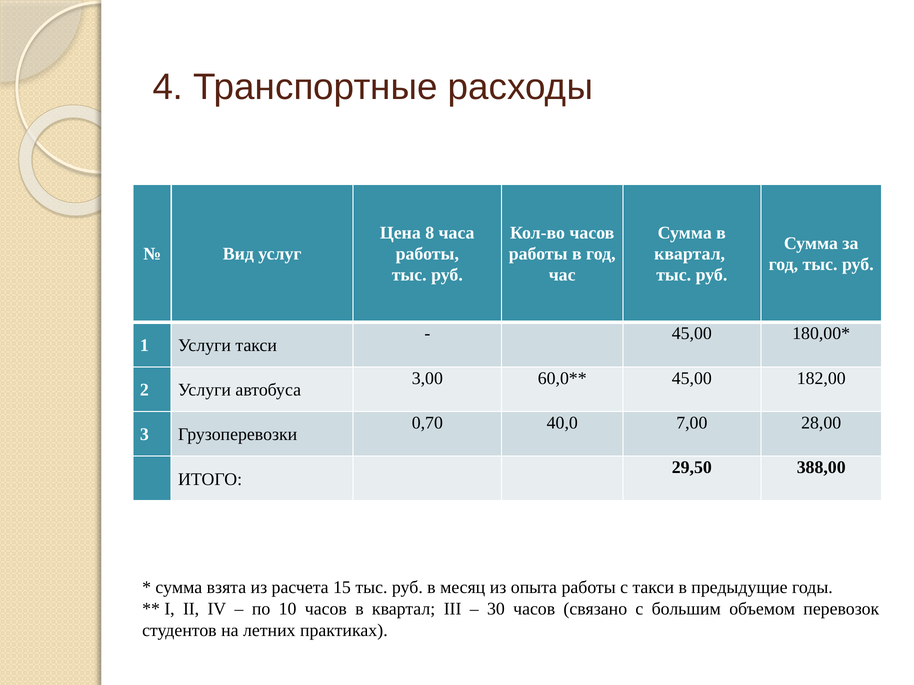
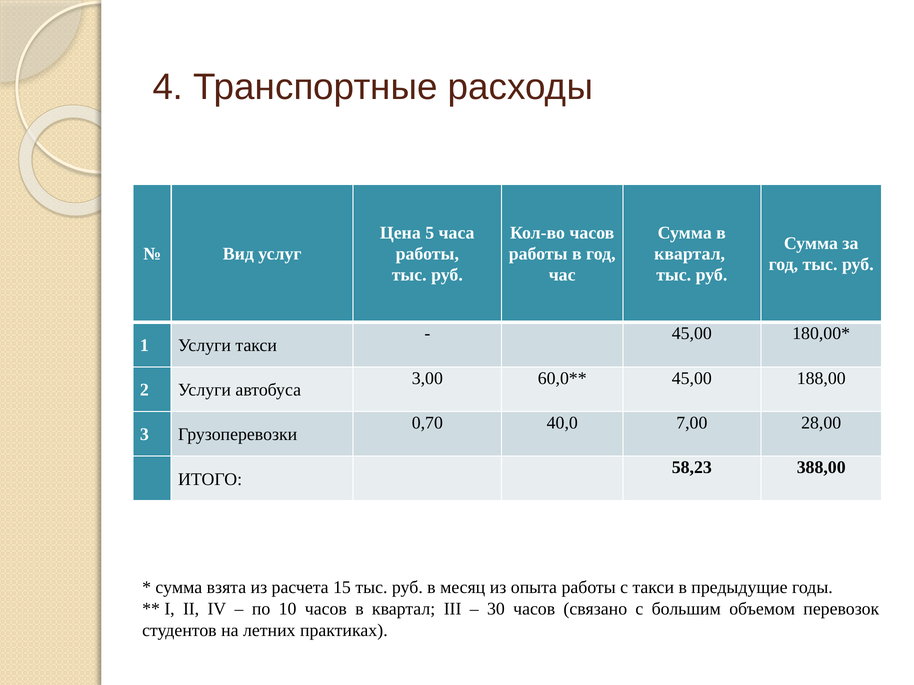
8: 8 -> 5 (430, 233)
182,00: 182,00 -> 188,00 (821, 378)
29,50: 29,50 -> 58,23 (692, 468)
